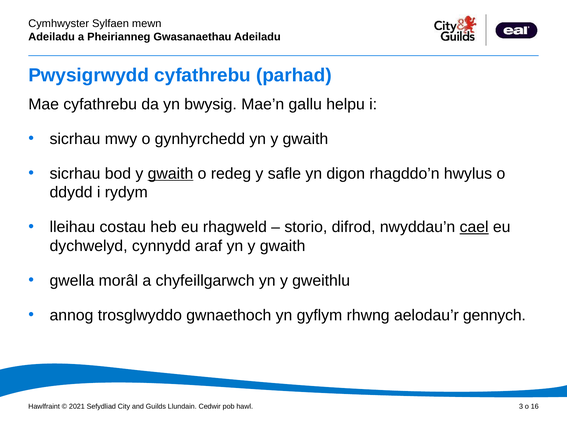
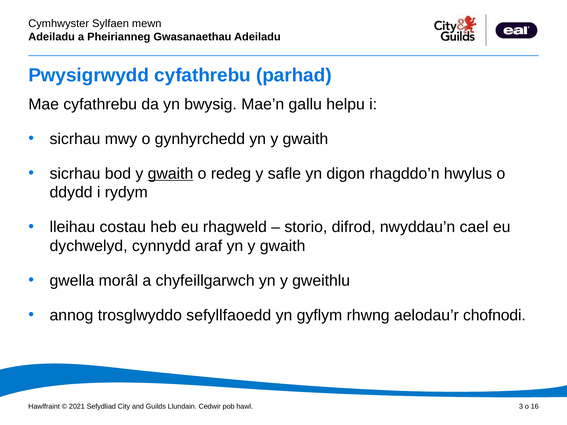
cael underline: present -> none (474, 227)
gwnaethoch: gwnaethoch -> sefyllfaoedd (229, 315)
gennych: gennych -> chofnodi (494, 315)
